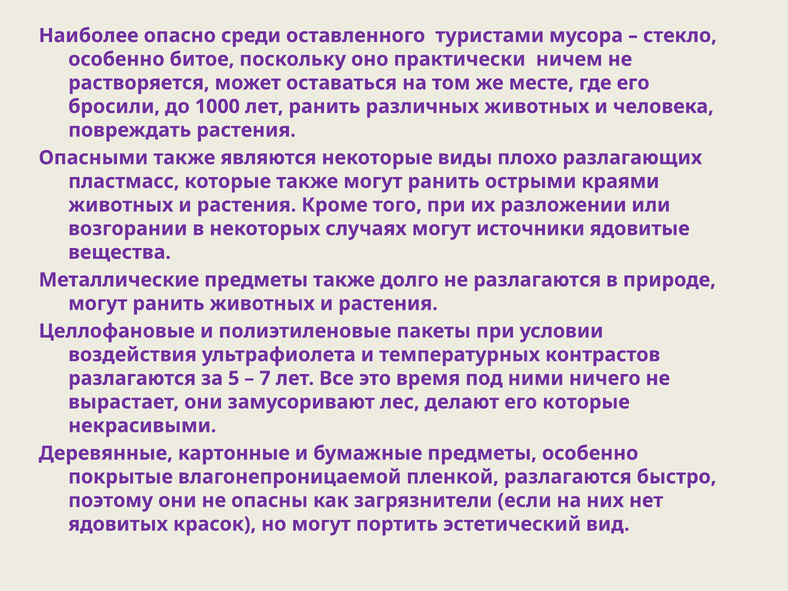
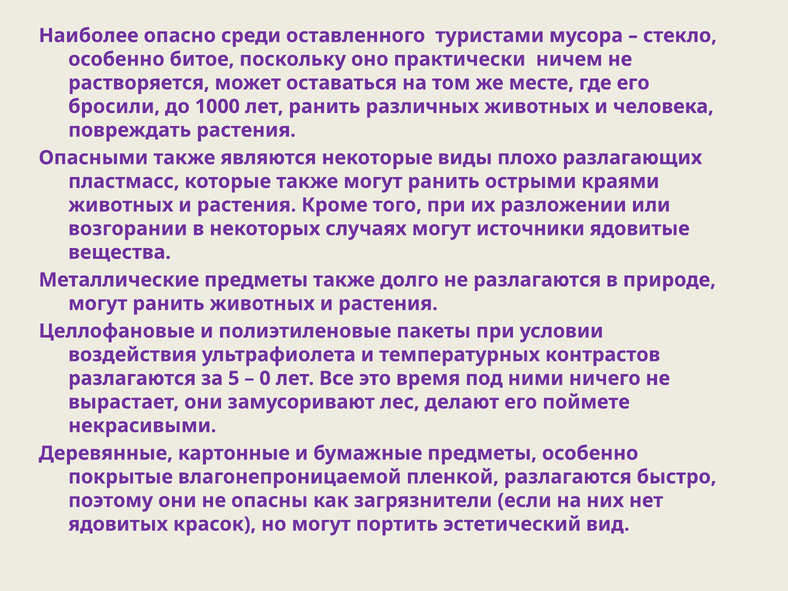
7: 7 -> 0 (265, 378)
его которые: которые -> поймете (586, 402)
